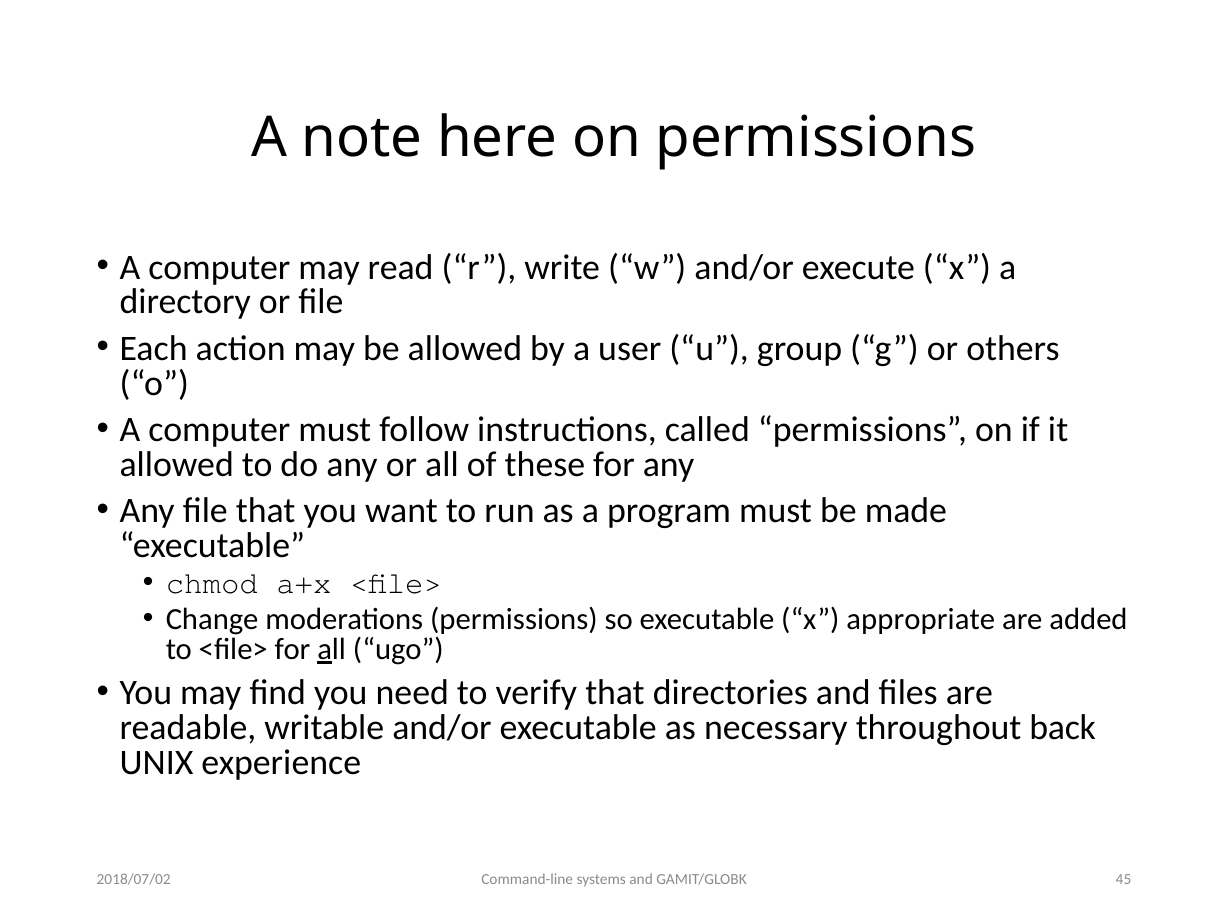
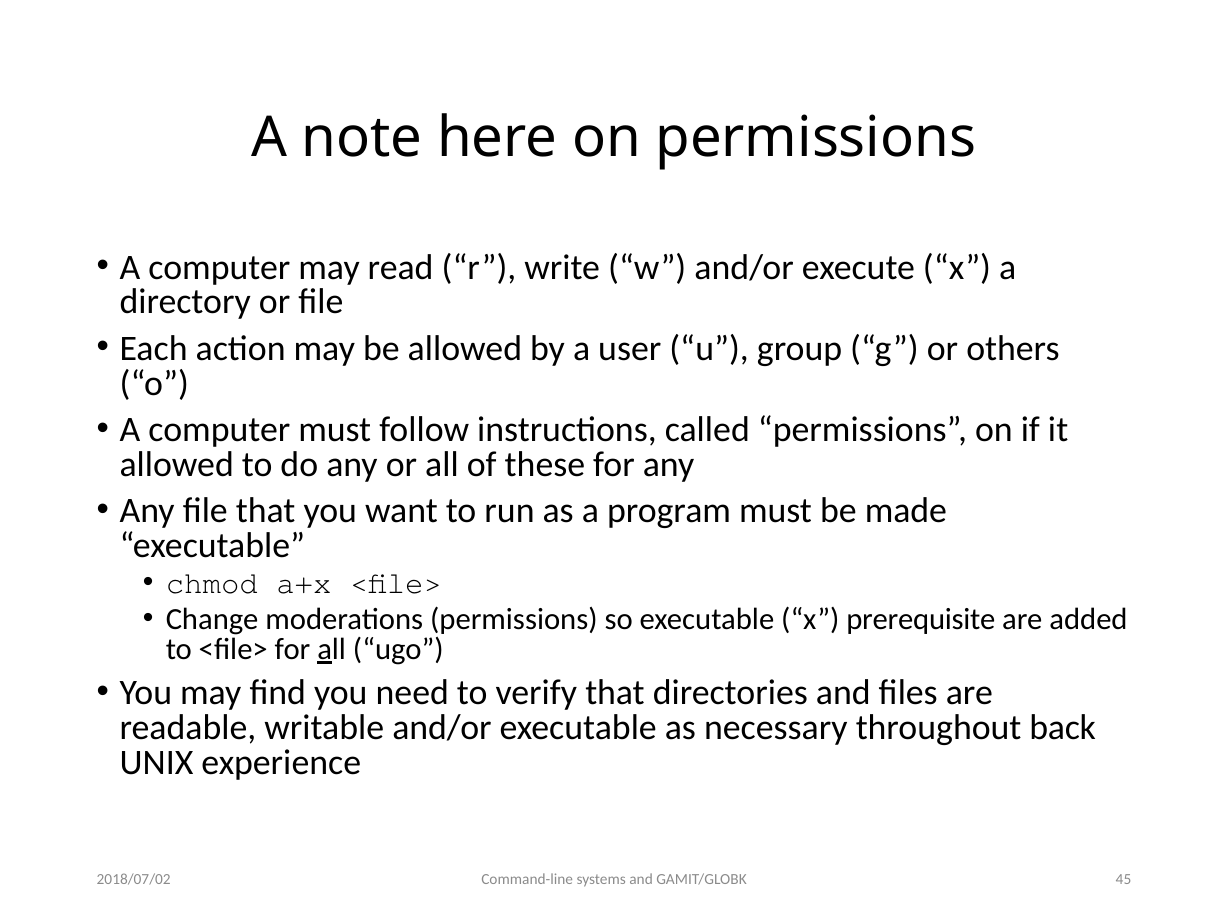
appropriate: appropriate -> prerequisite (921, 619)
